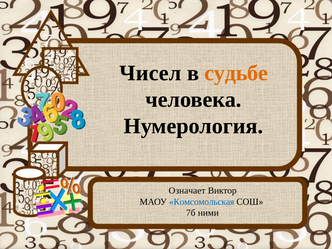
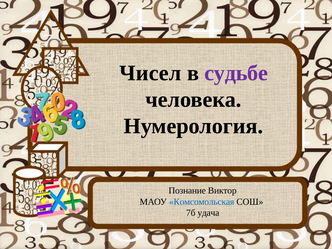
судьбе colour: orange -> purple (236, 73)
Означает: Означает -> Познание (187, 191)
ними: ними -> удача (208, 213)
